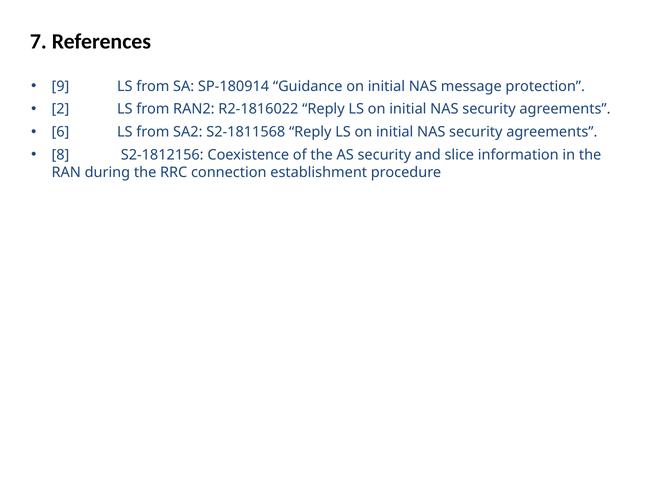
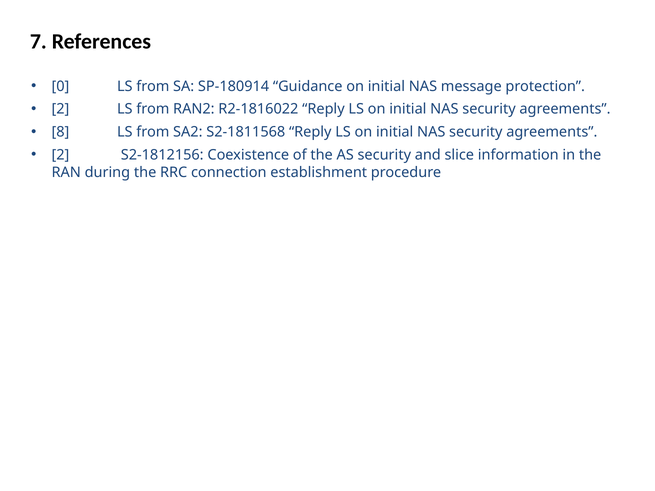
9: 9 -> 0 (61, 86)
6: 6 -> 8 (61, 132)
8: 8 -> 2 (61, 155)
